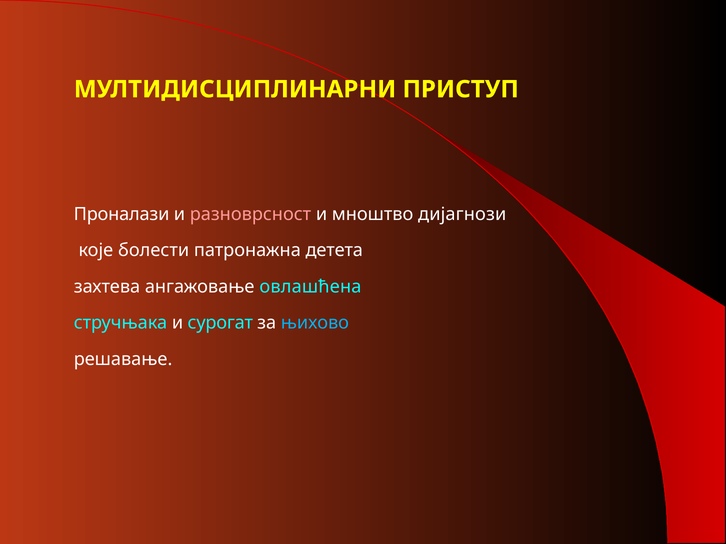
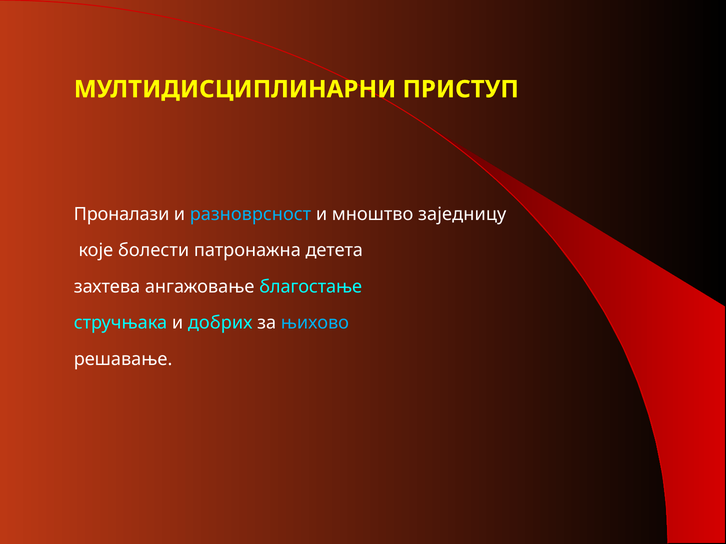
разноврсност colour: pink -> light blue (250, 214)
дијагнози: дијагнози -> заједницу (462, 214)
овлашћена: овлашћена -> благостање (311, 287)
сурогат: сурогат -> добрих (220, 323)
